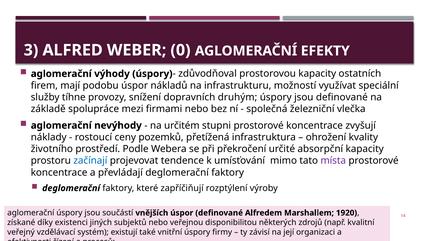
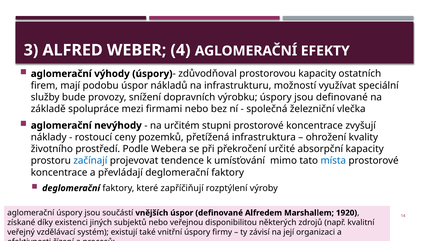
0: 0 -> 4 (181, 50)
tíhne: tíhne -> bude (74, 97)
druhým: druhým -> výrobku (238, 97)
místa colour: purple -> blue (333, 161)
